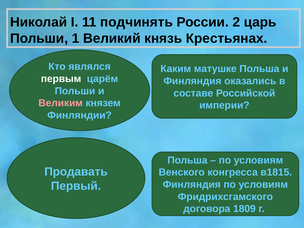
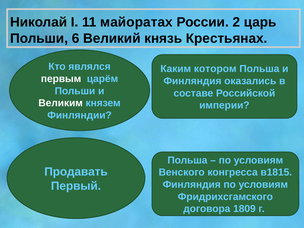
подчинять: подчинять -> майоратах (136, 22)
1: 1 -> 6 (76, 38)
матушке: матушке -> котором (215, 69)
Великим colour: pink -> white (61, 103)
